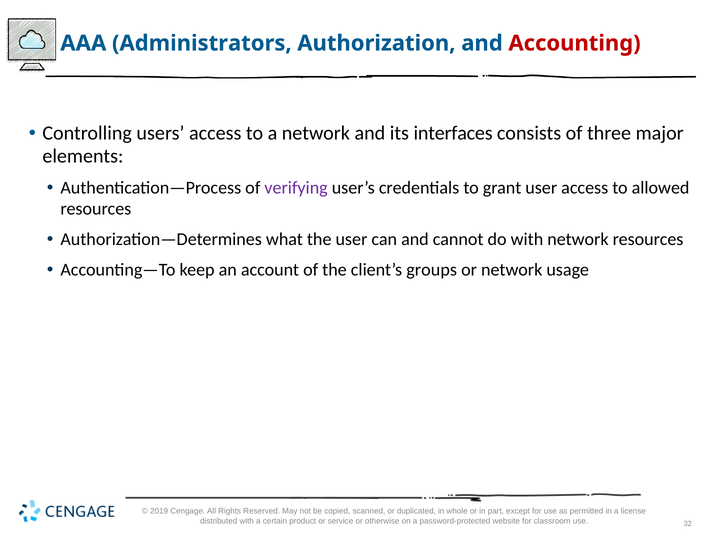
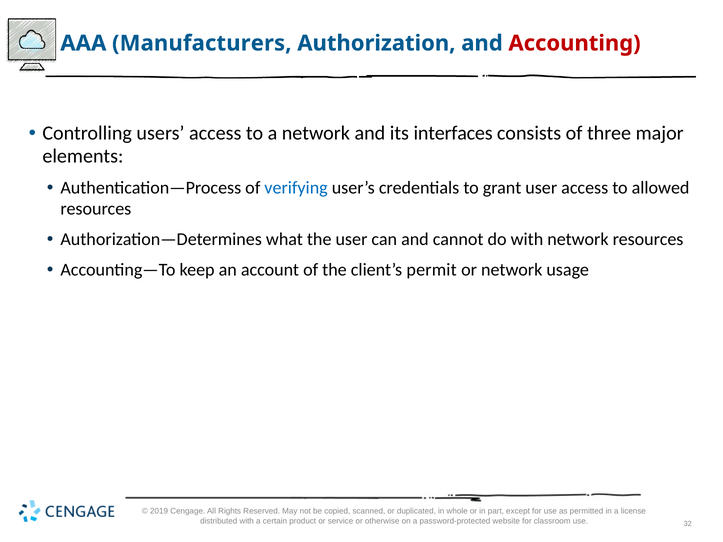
Administrators: Administrators -> Manufacturers (202, 43)
verifying colour: purple -> blue (296, 188)
groups: groups -> permit (432, 270)
